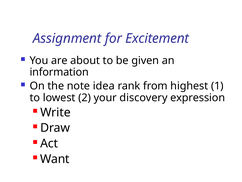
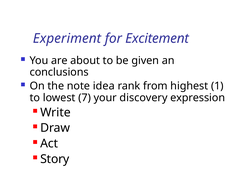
Assignment: Assignment -> Experiment (67, 38)
information: information -> conclusions (59, 72)
2: 2 -> 7 (85, 97)
Want: Want -> Story (55, 159)
